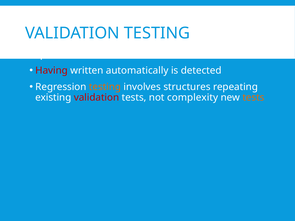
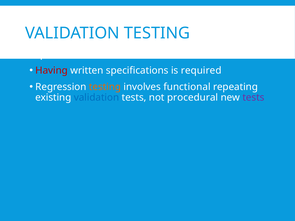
written automatically: automatically -> specifications (137, 71)
detected: detected -> required (201, 71)
structures: structures -> functional (187, 87)
validation colour: red -> blue (97, 98)
complexity: complexity -> procedural (193, 98)
tests colour: orange -> purple (253, 98)
